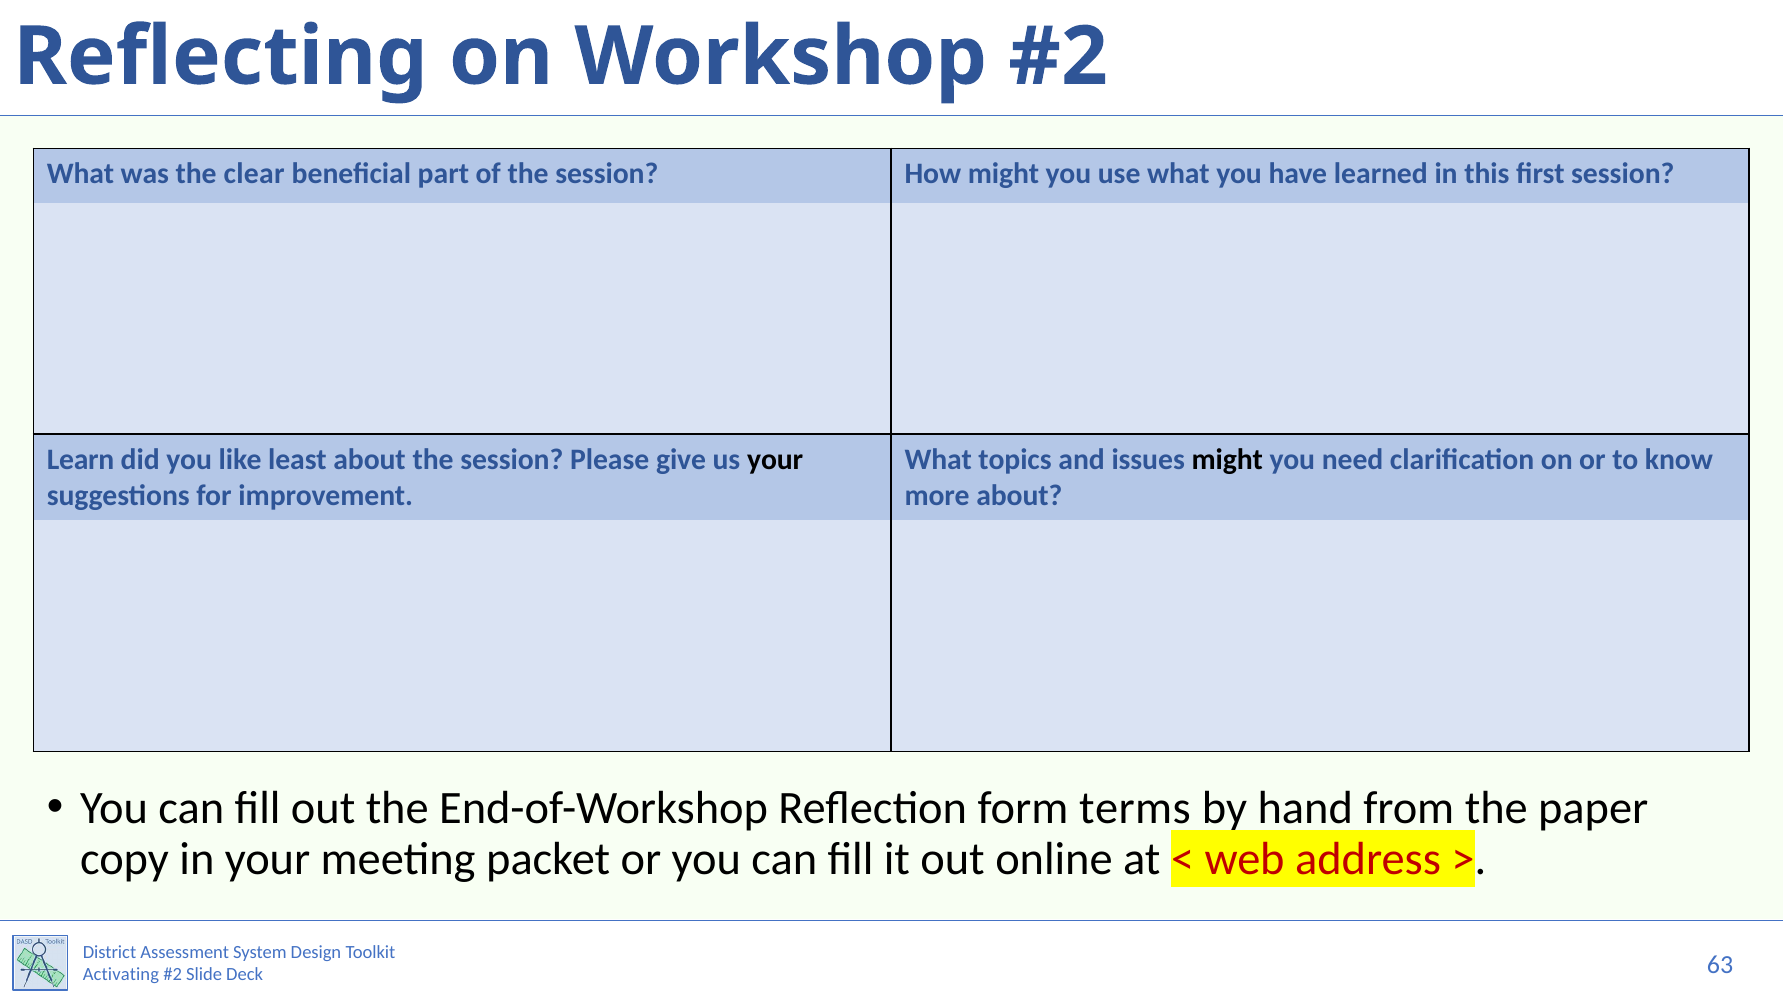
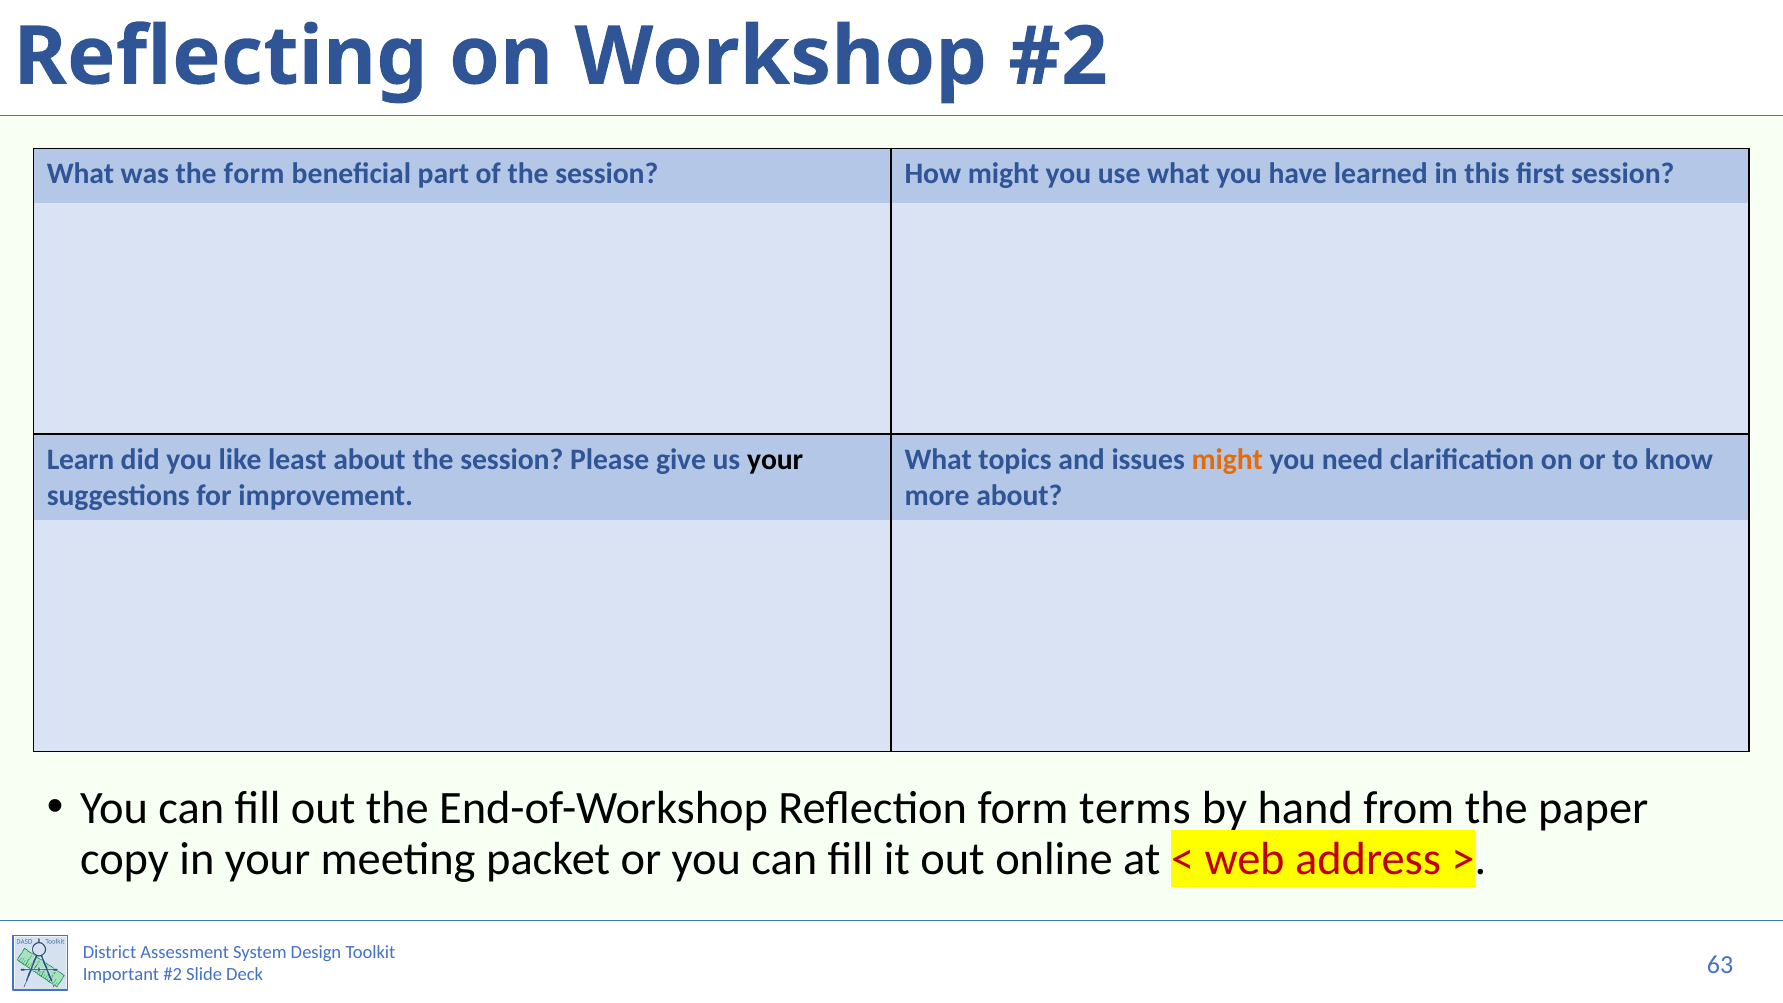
the clear: clear -> form (254, 174)
might colour: black -> orange (1227, 459)
Activating: Activating -> Important (121, 975)
